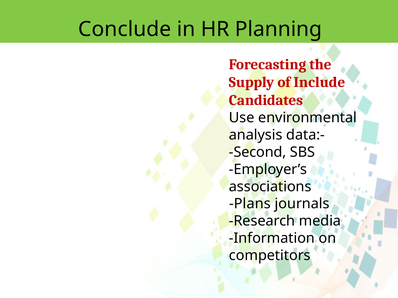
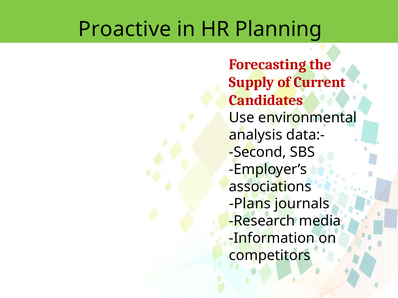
Conclude: Conclude -> Proactive (125, 29)
Include: Include -> Current (320, 82)
